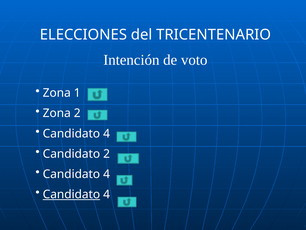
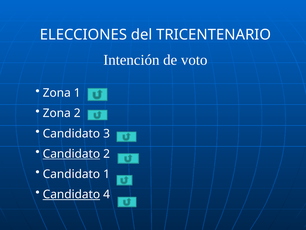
4: 4 -> 3 (107, 133)
Candidato underline: none -> present (71, 154)
4: 4 -> 1 (107, 174)
